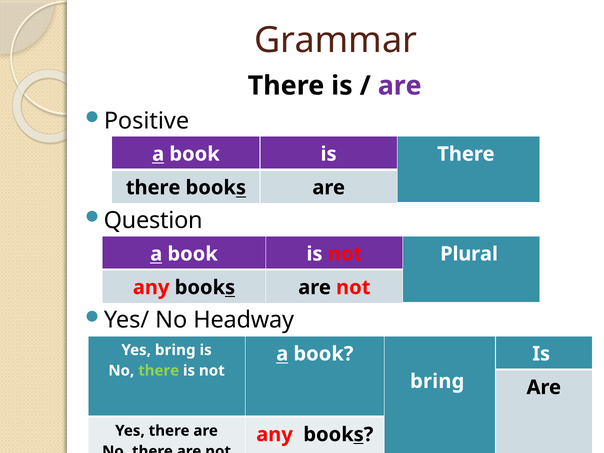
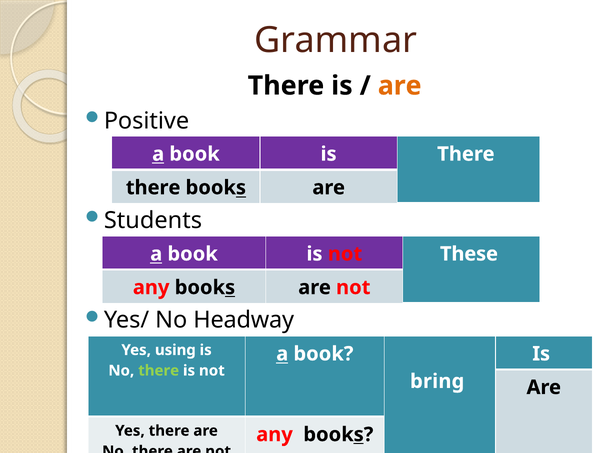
are colour: purple -> orange (400, 86)
Question: Question -> Students (153, 220)
Plural: Plural -> These (469, 254)
Yes bring: bring -> using (175, 350)
